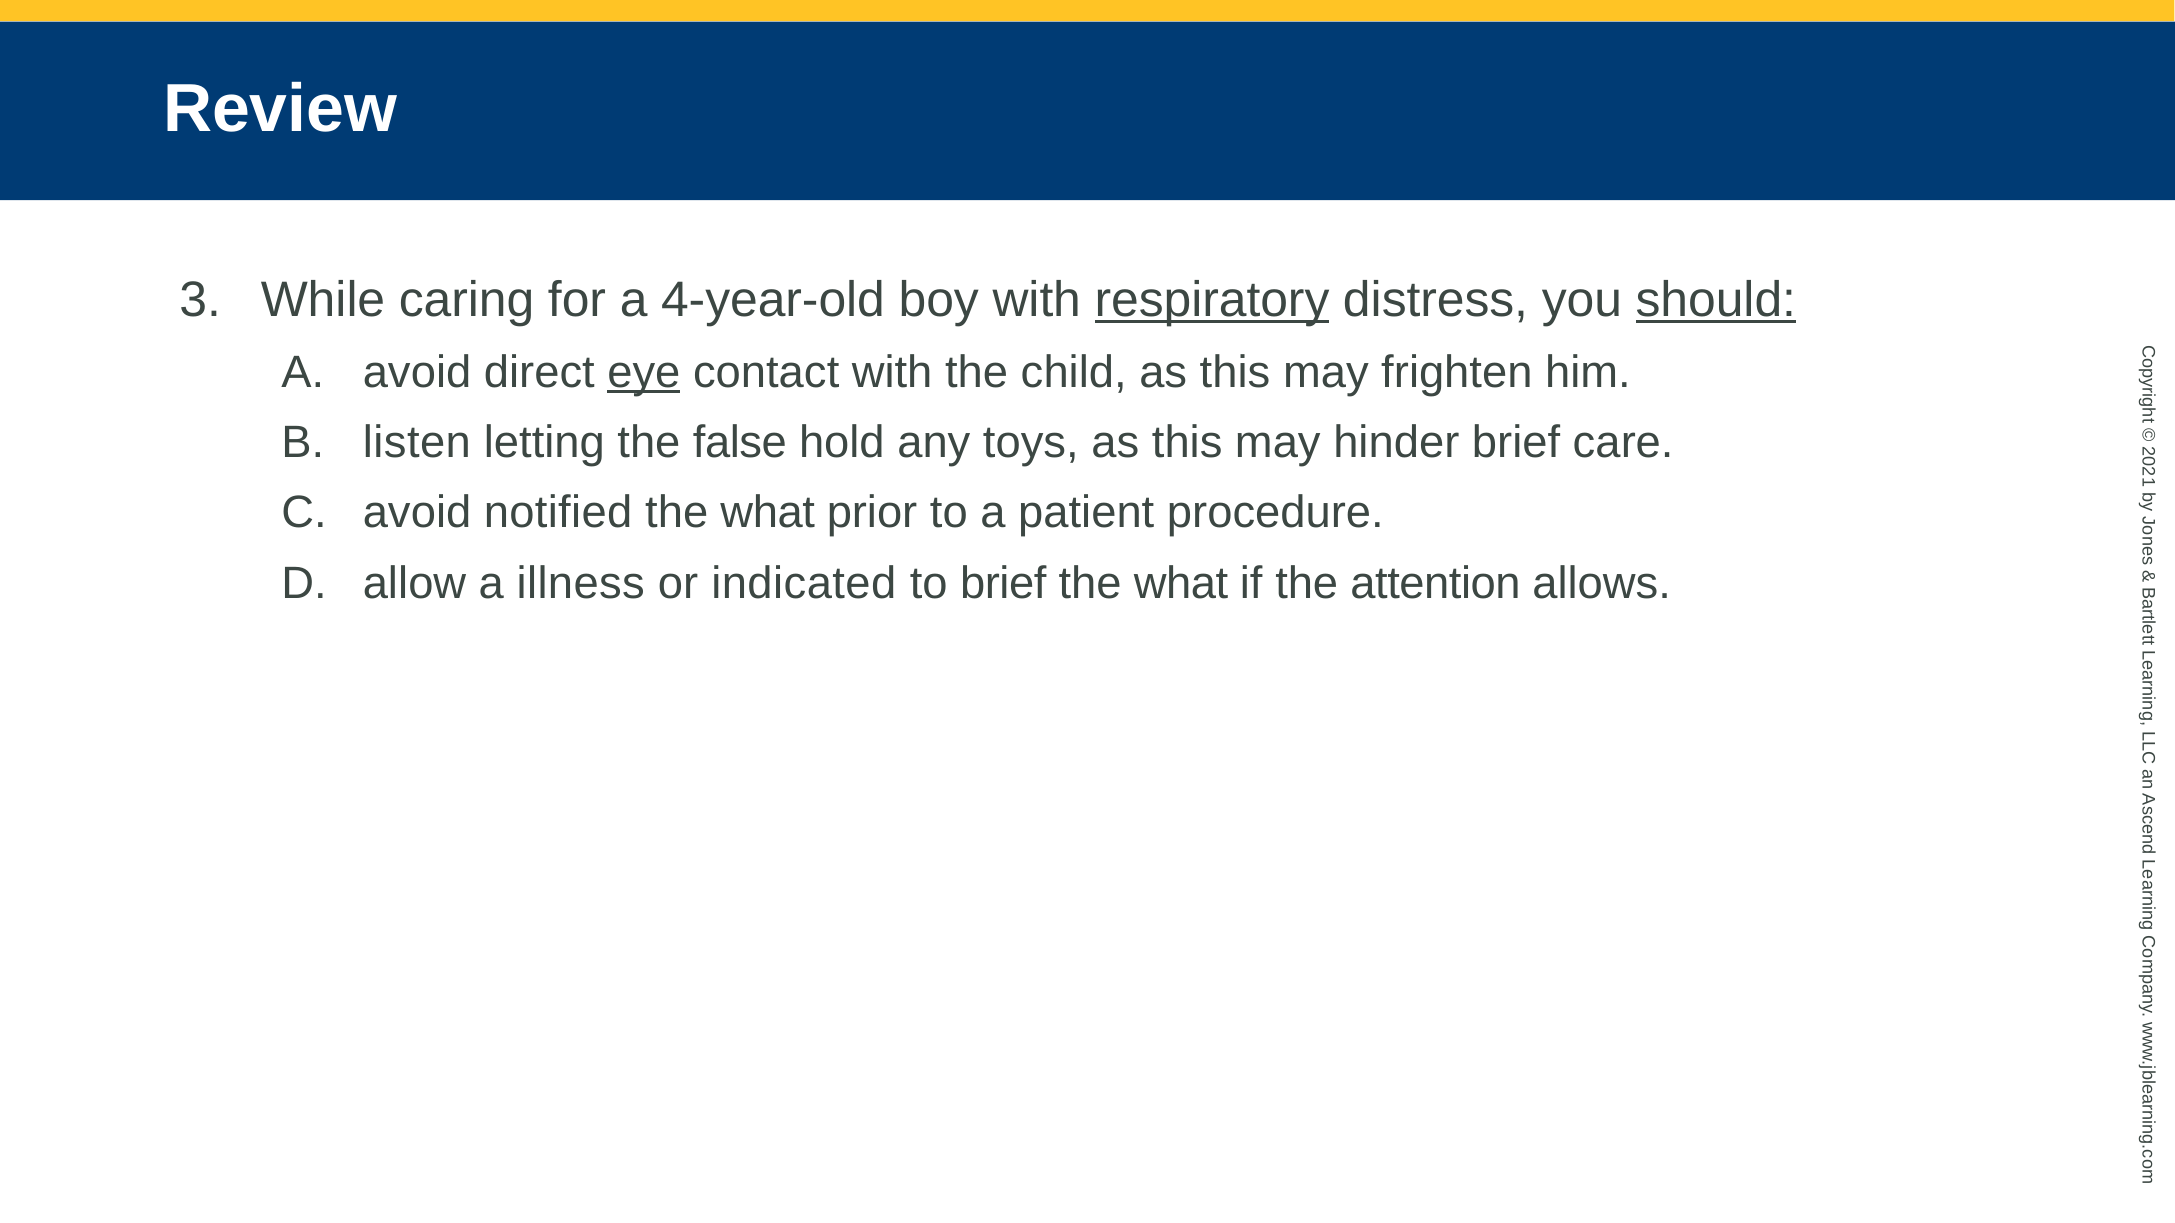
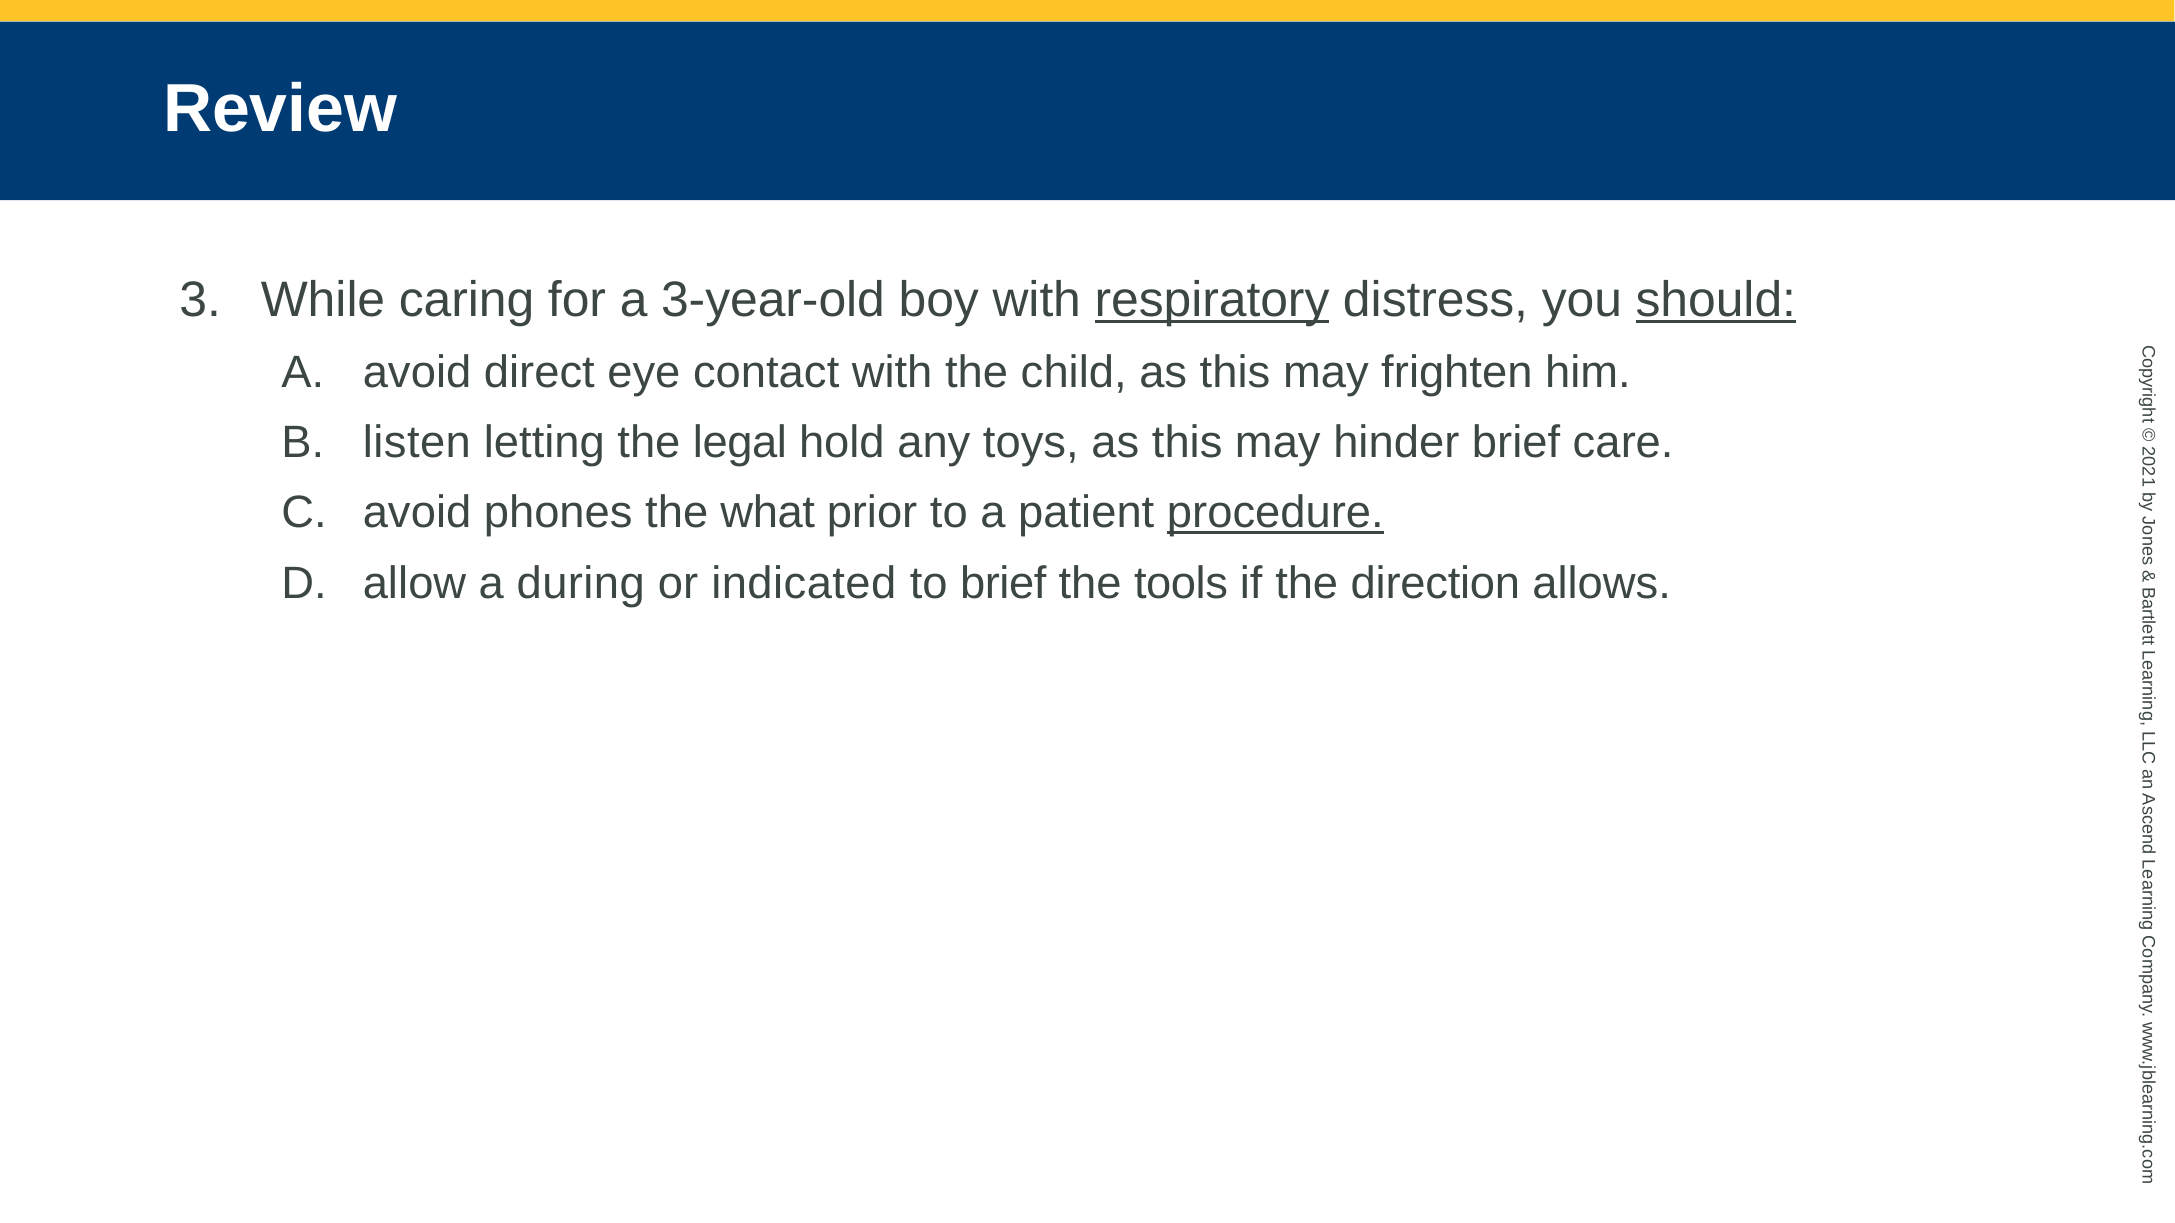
4-year-old: 4-year-old -> 3-year-old (773, 300)
eye underline: present -> none (644, 372)
false: false -> legal (740, 443)
notified: notified -> phones (558, 513)
procedure underline: none -> present (1275, 513)
illness: illness -> during (581, 583)
what: what -> tools (1181, 583)
attention: attention -> direction (1435, 583)
